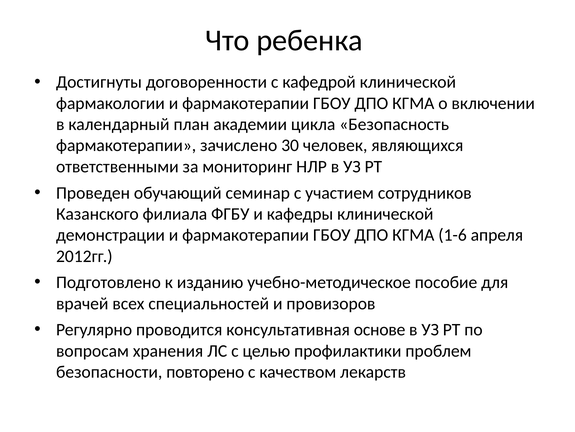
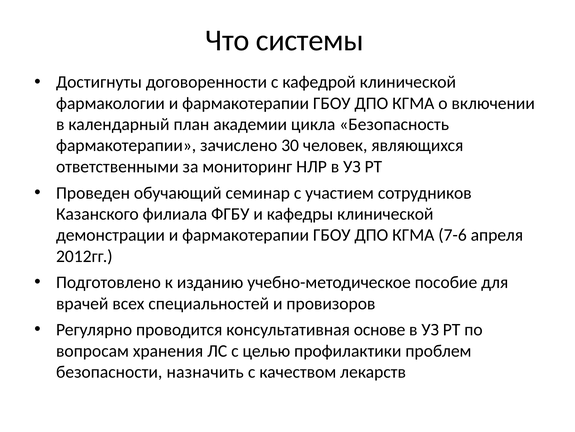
ребенка: ребенка -> системы (310, 40)
1-6: 1-6 -> 7-6 (453, 235)
повторено: повторено -> назначить (205, 371)
